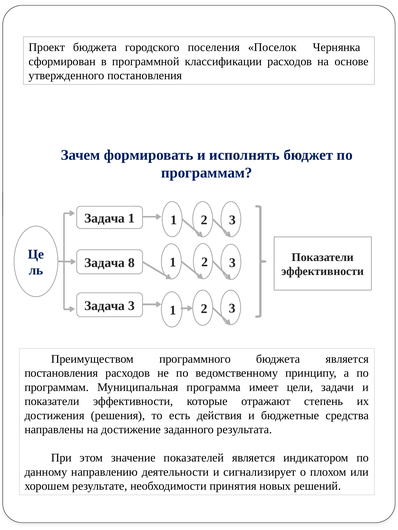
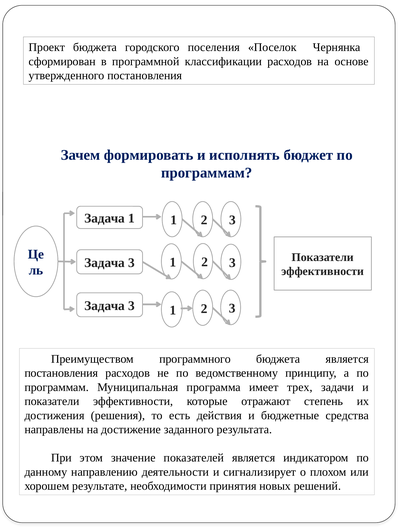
8: 8 -> 3 (132, 263)
цели: цели -> трех (300, 388)
